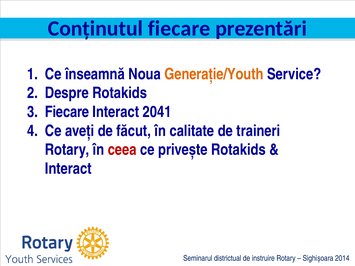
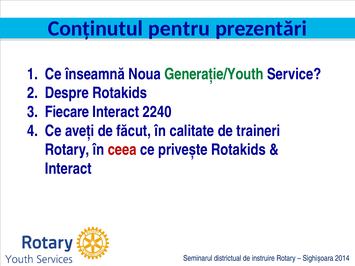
Conținutul fiecare: fiecare -> pentru (179, 29)
Generație/Youth colour: orange -> green (214, 74)
2041: 2041 -> 2240 (157, 112)
